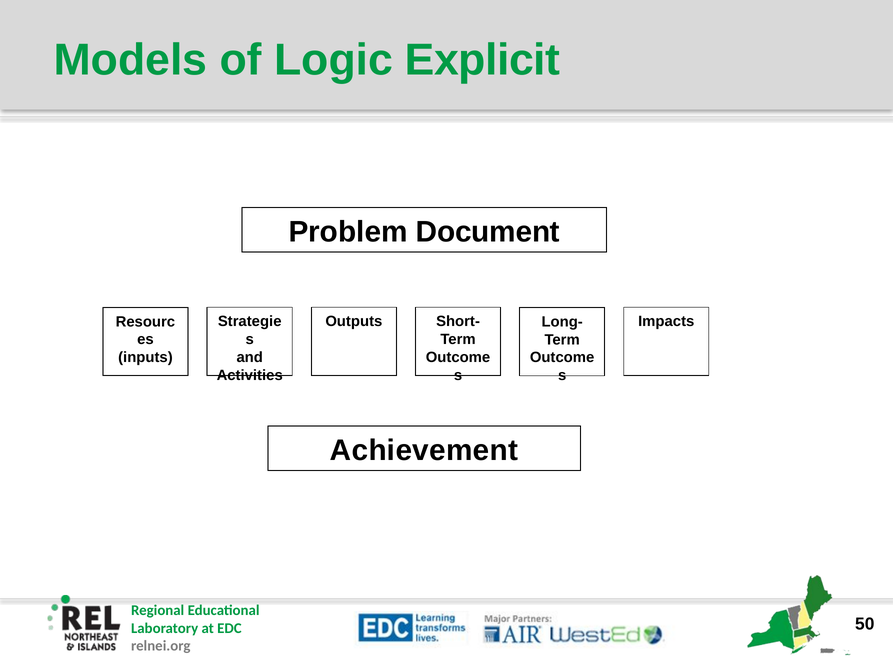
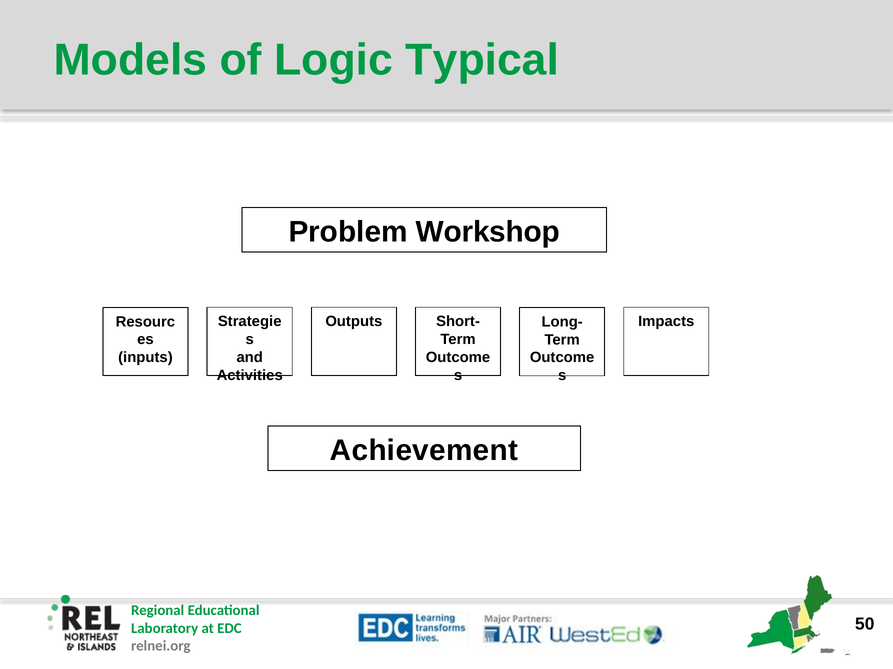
Explicit: Explicit -> Typical (482, 60)
Document: Document -> Workshop (488, 232)
